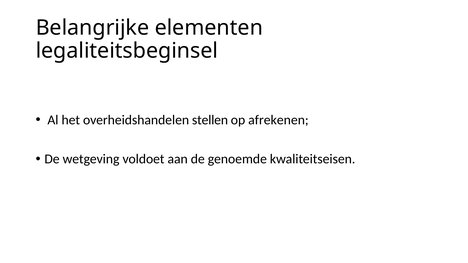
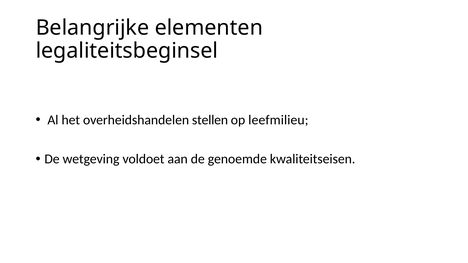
afrekenen: afrekenen -> leefmilieu (278, 120)
